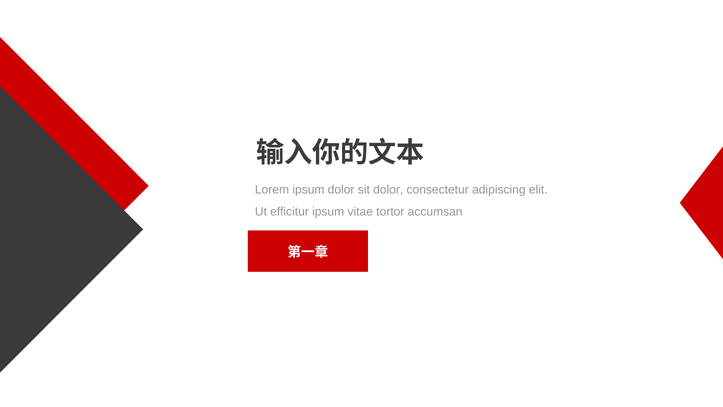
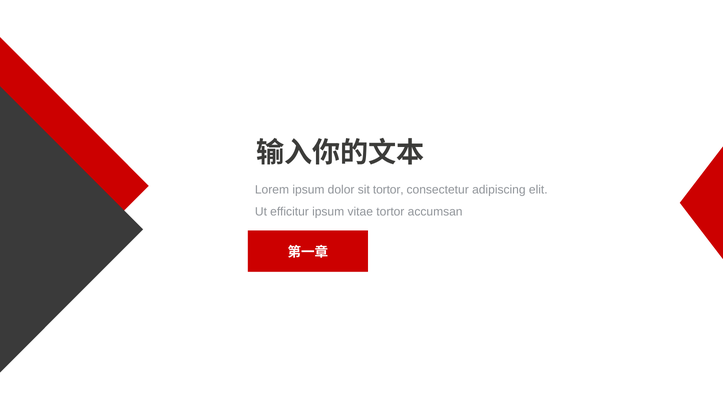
sit dolor: dolor -> tortor (388, 190)
